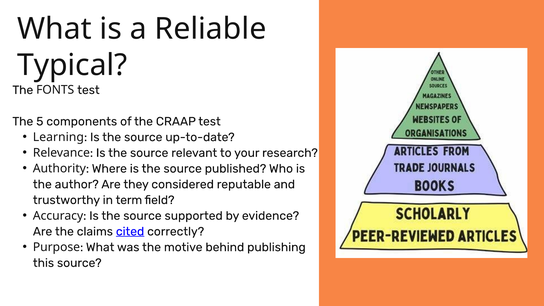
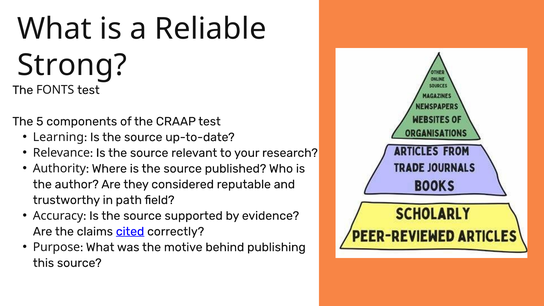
Typical: Typical -> Strong (72, 65)
term: term -> path (129, 200)
